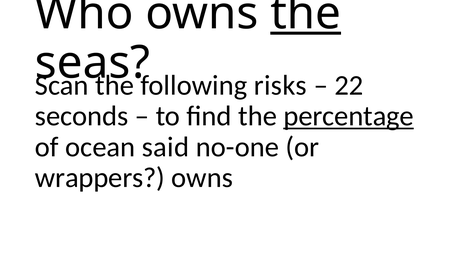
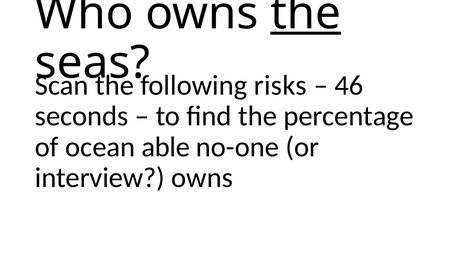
22: 22 -> 46 (349, 86)
percentage underline: present -> none (349, 116)
said: said -> able (166, 147)
wrappers: wrappers -> interview (100, 178)
